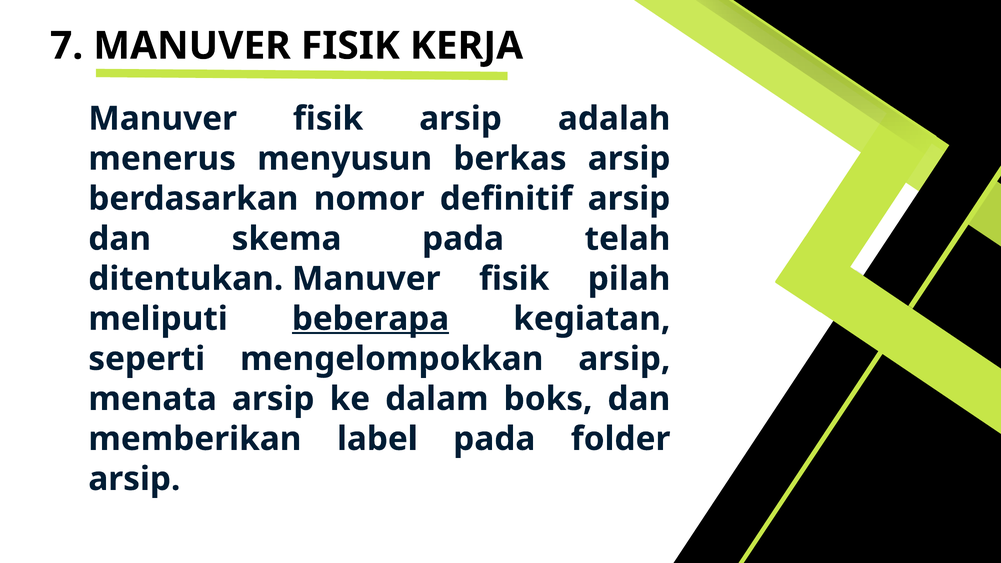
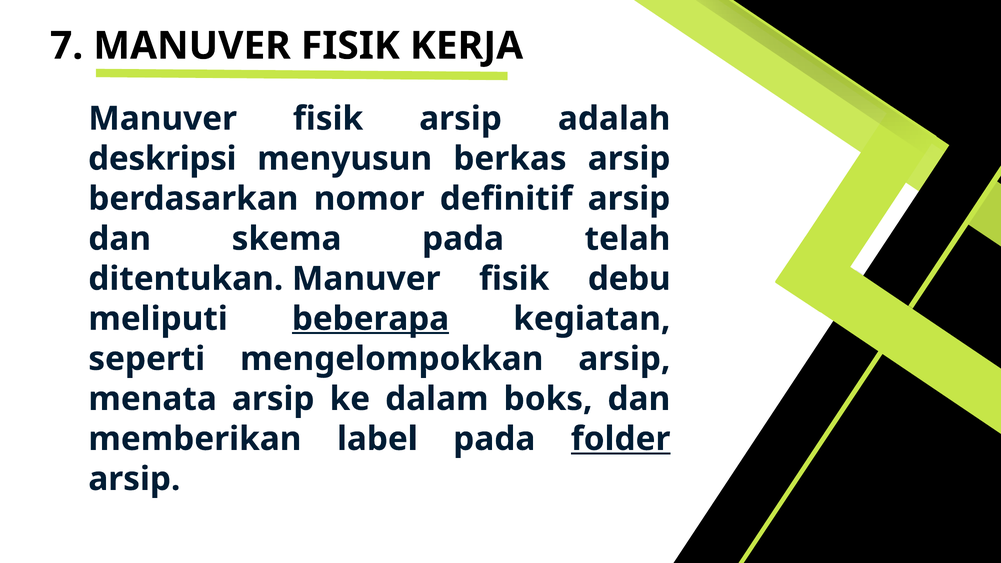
menerus: menerus -> deskripsi (162, 159)
pilah: pilah -> debu (629, 279)
folder underline: none -> present (621, 439)
